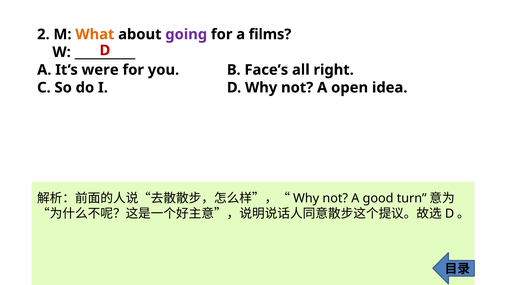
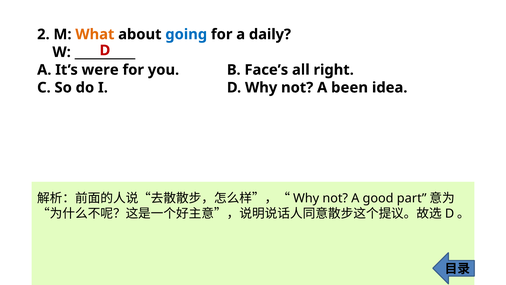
going colour: purple -> blue (186, 34)
films: films -> daily (270, 34)
open: open -> been (350, 87)
turn: turn -> part (412, 198)
